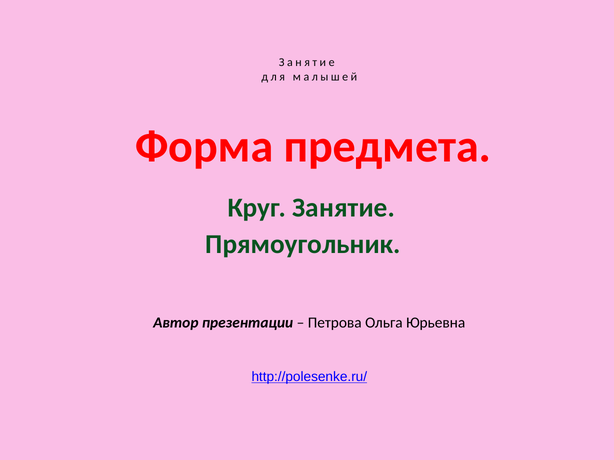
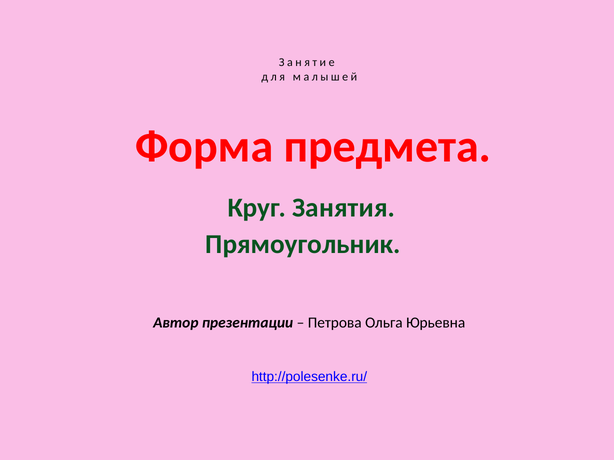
Круг Занятие: Занятие -> Занятия (344, 208)
